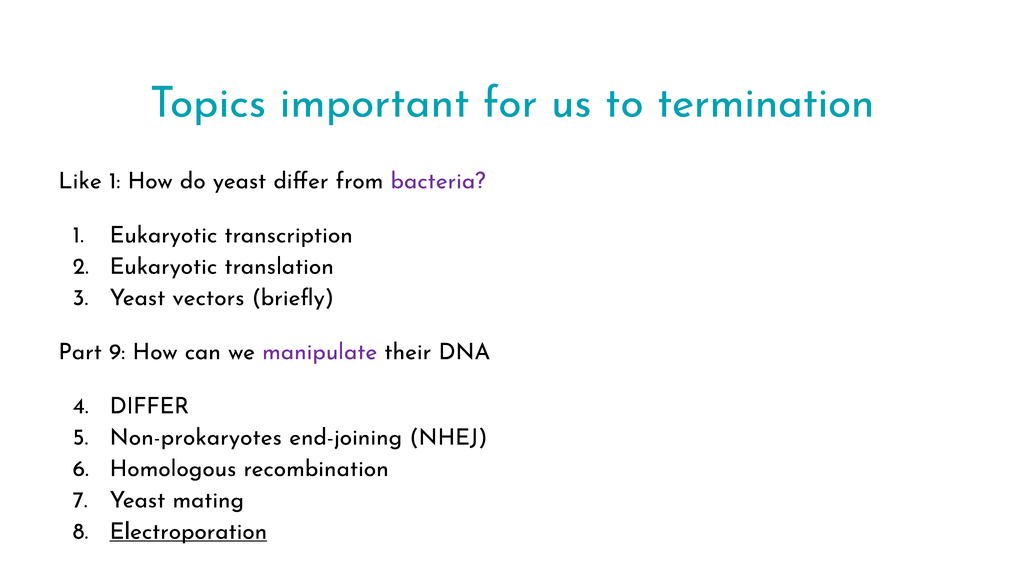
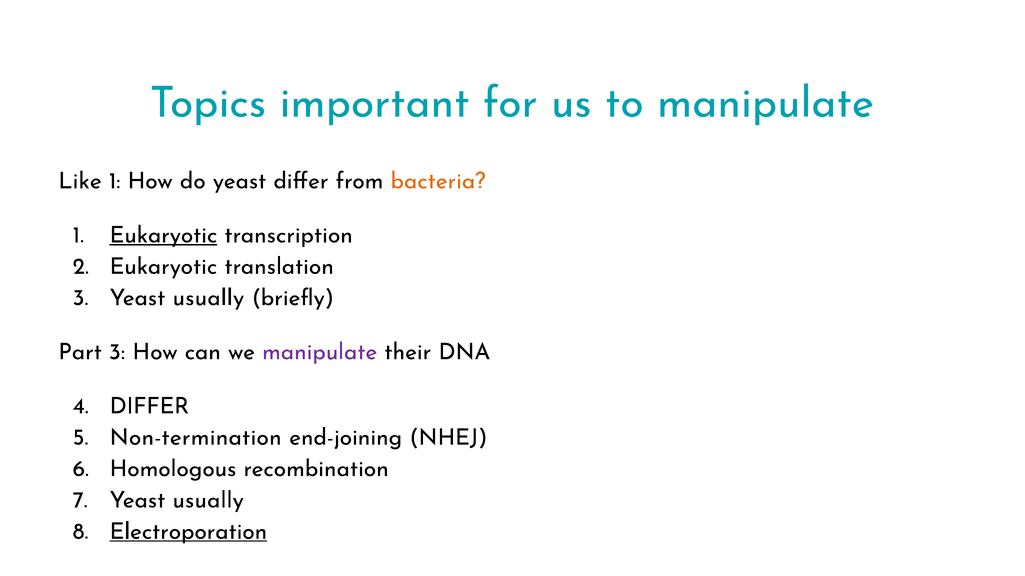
to termination: termination -> manipulate (766, 103)
bacteria colour: purple -> orange (438, 181)
Eukaryotic underline: none -> present (163, 235)
vectors: vectors -> usually (208, 298)
Part 9: 9 -> 3 (117, 352)
Non-prokaryotes: Non-prokaryotes -> Non-termination (196, 438)
mating: mating -> usually (208, 500)
